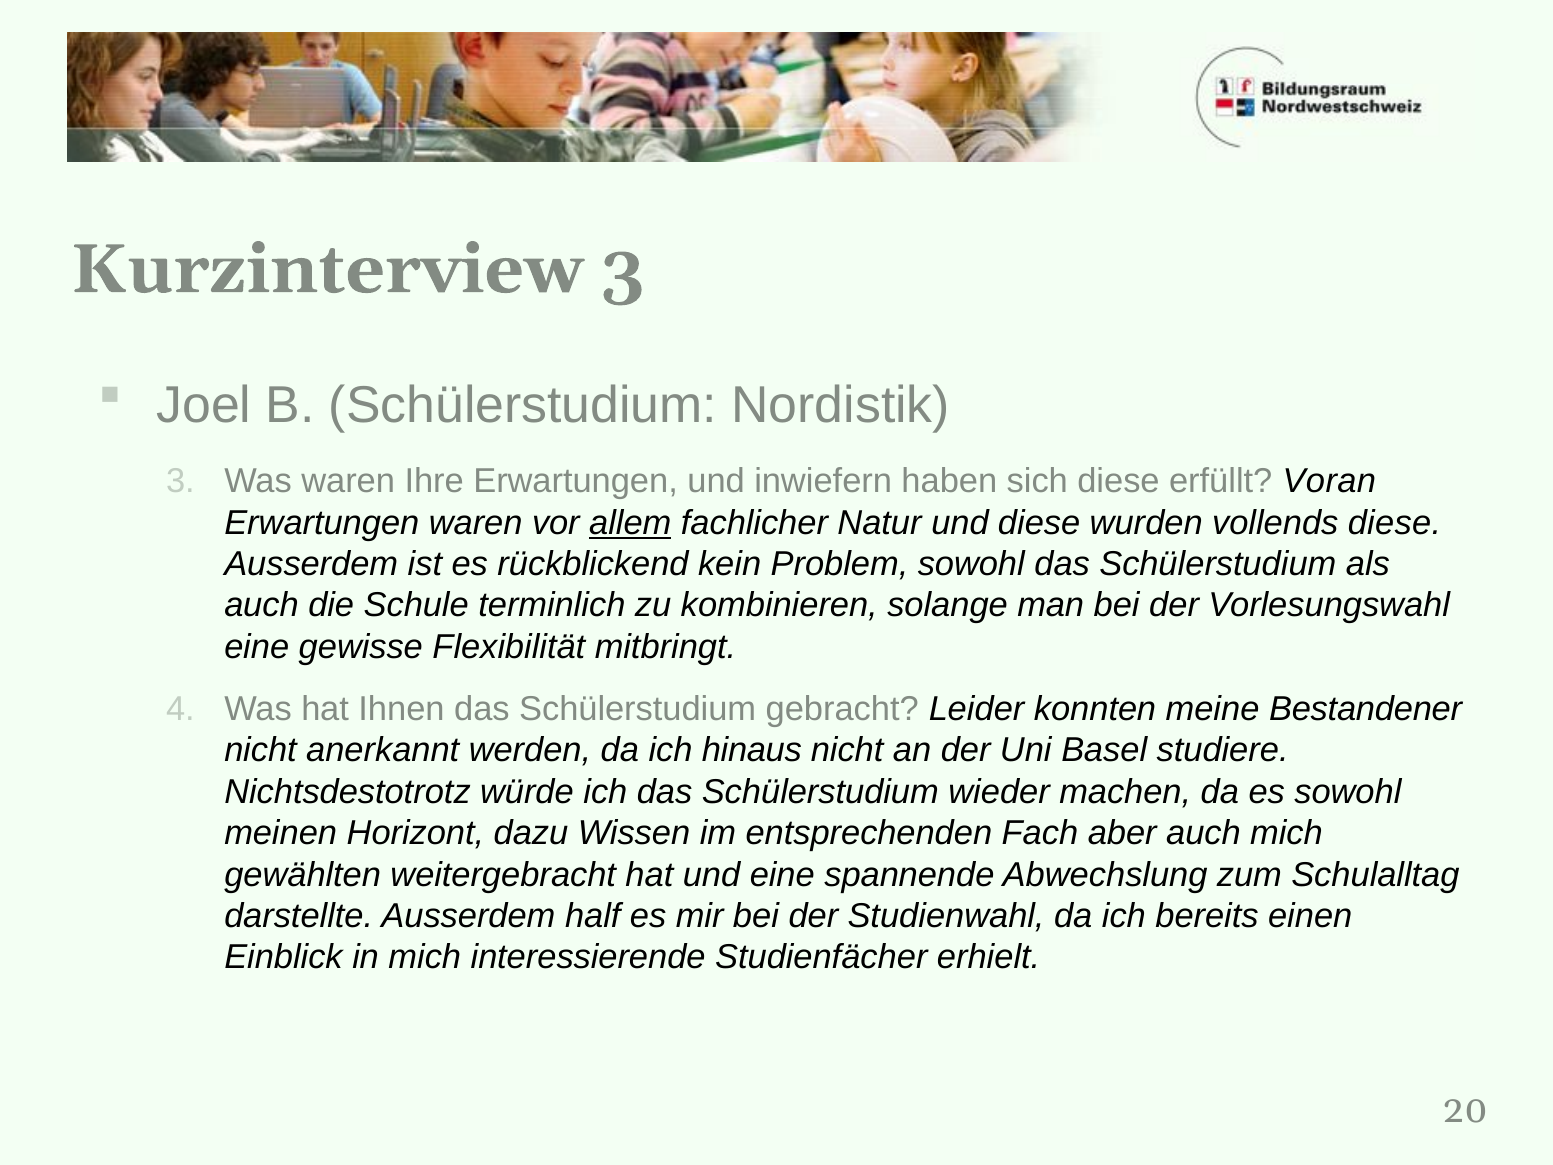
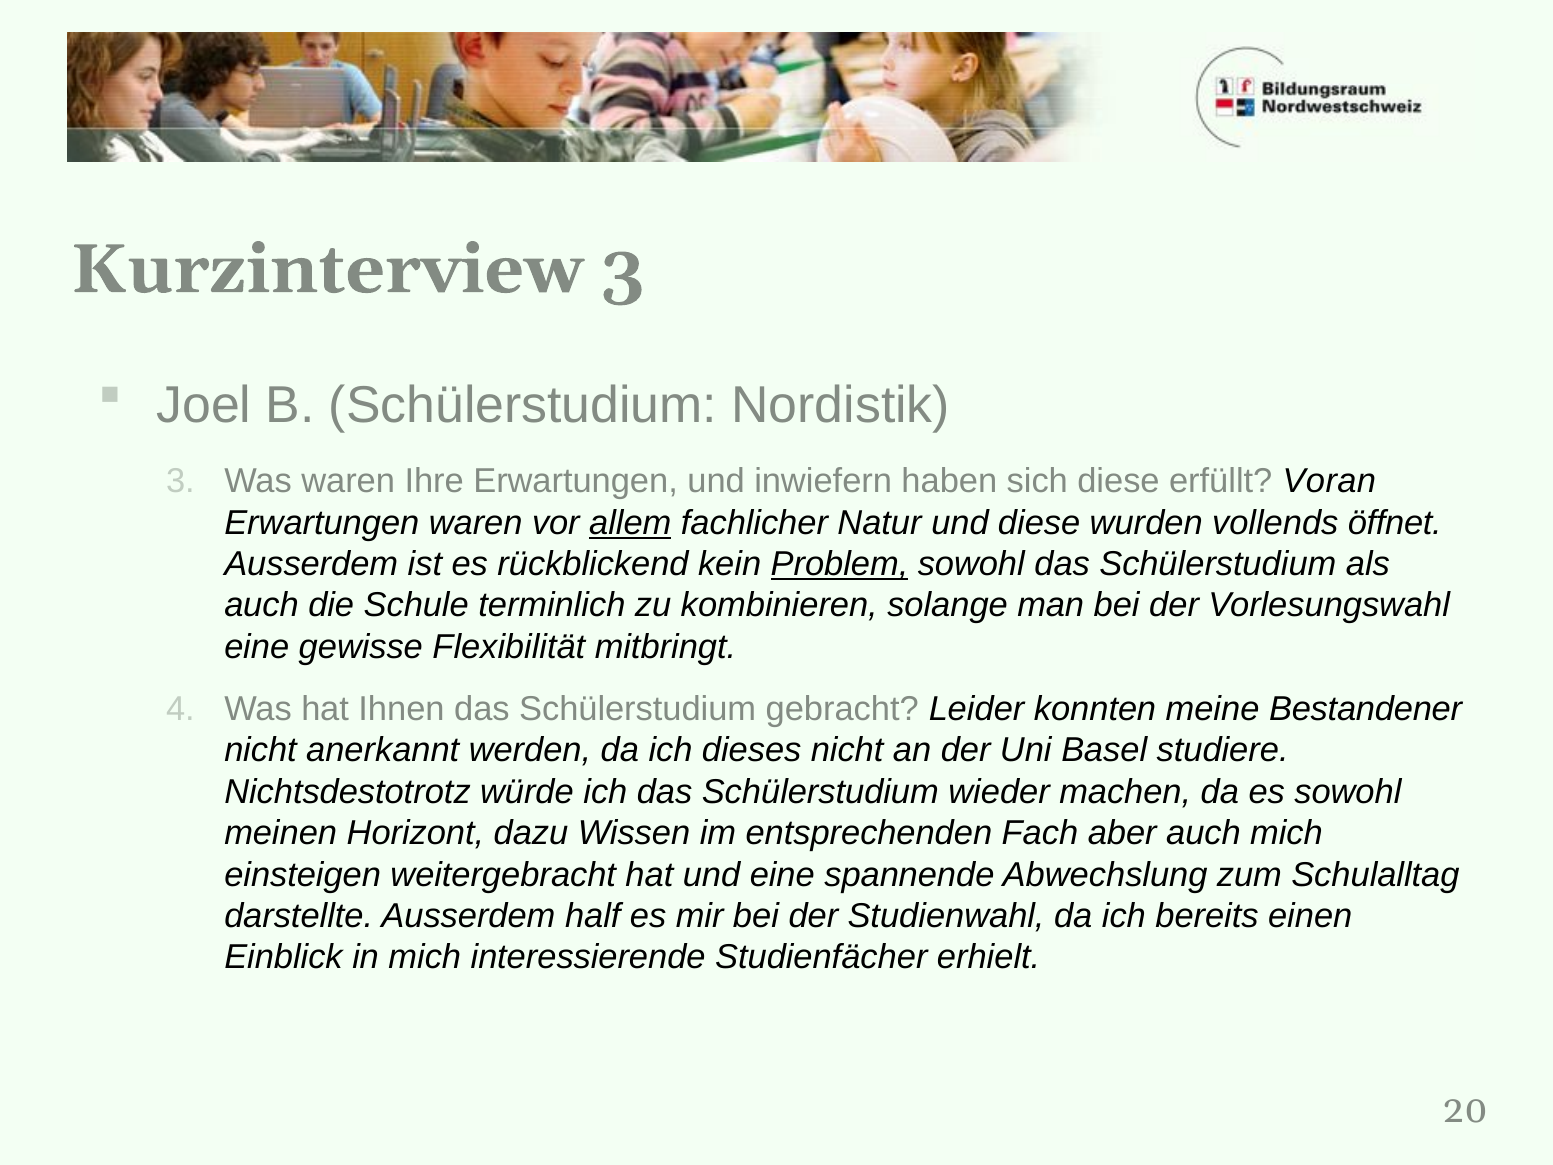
vollends diese: diese -> öffnet (1395, 523)
Problem underline: none -> present (840, 564)
hinaus: hinaus -> dieses (752, 750)
gewählten: gewählten -> einsteigen (303, 875)
